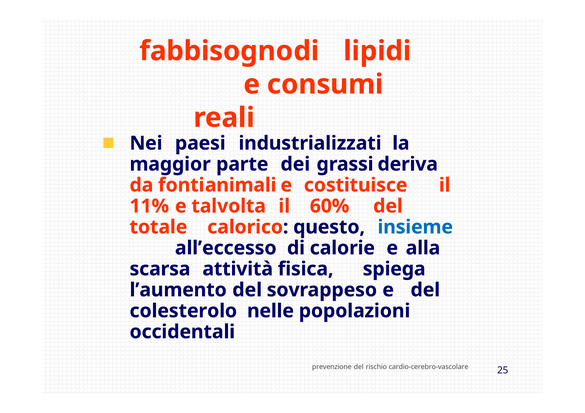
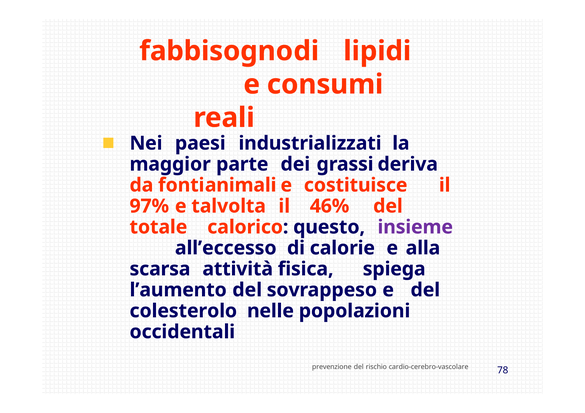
11%: 11% -> 97% (149, 206)
60%: 60% -> 46% (330, 206)
insieme colour: blue -> purple (415, 227)
25: 25 -> 78 (503, 371)
